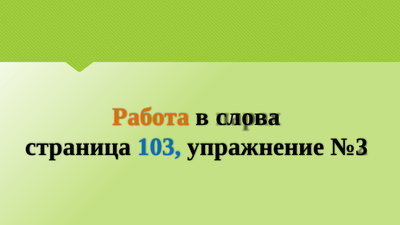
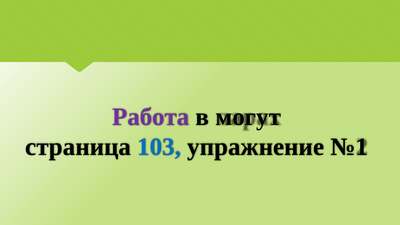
Работа colour: orange -> purple (151, 117)
слова: слова -> могут (248, 117)
№3: №3 -> №1 (349, 147)
